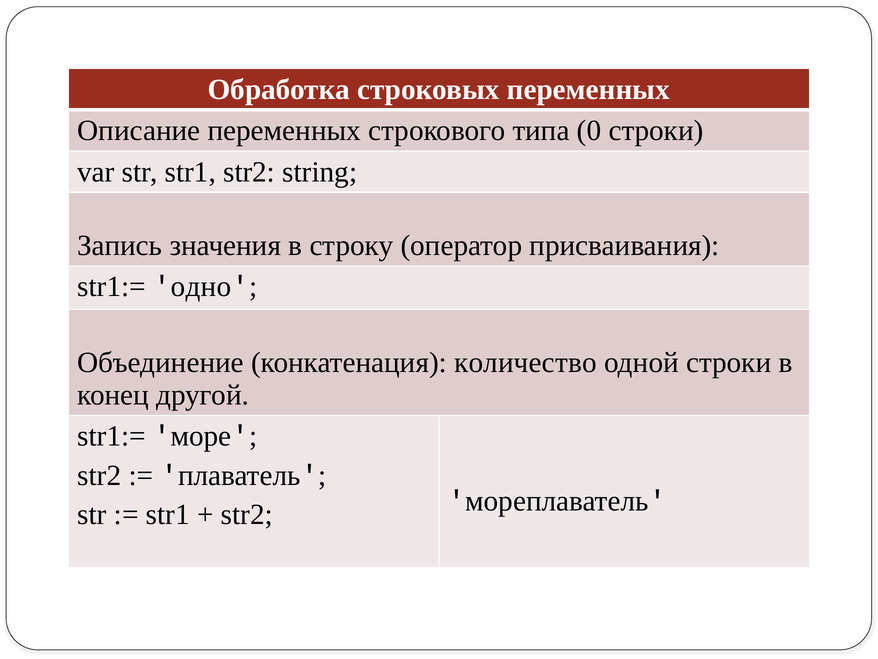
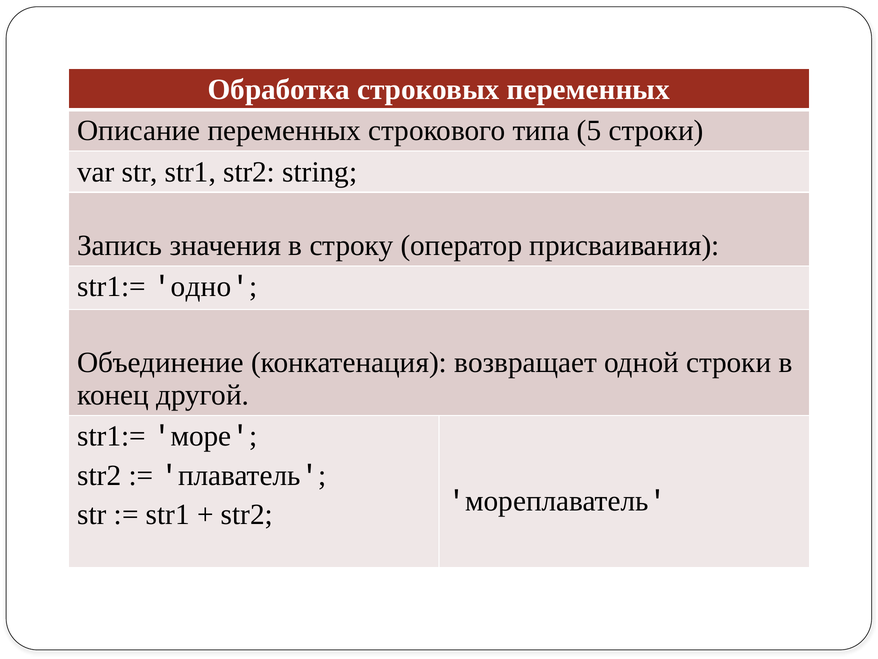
0: 0 -> 5 (589, 131)
количество: количество -> возвращает (526, 362)
